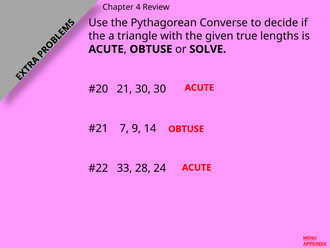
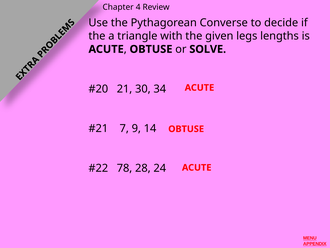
true: true -> legs (247, 36)
30 30: 30 -> 34 (160, 89)
33: 33 -> 78 (125, 168)
